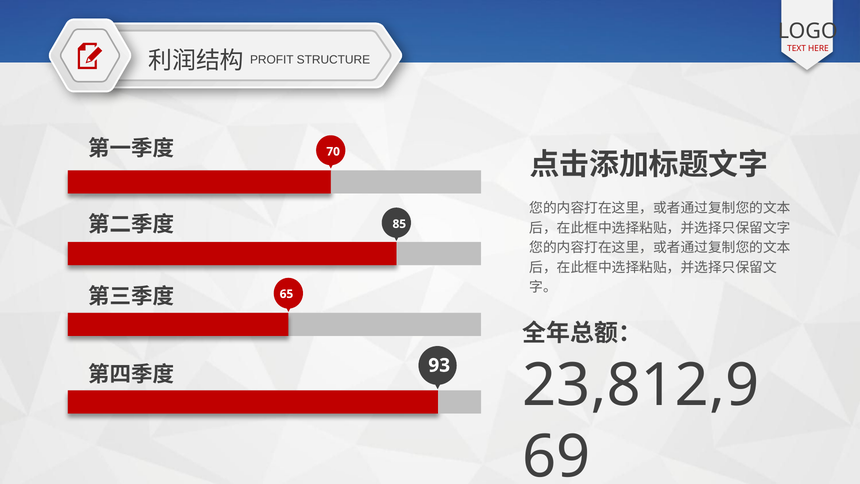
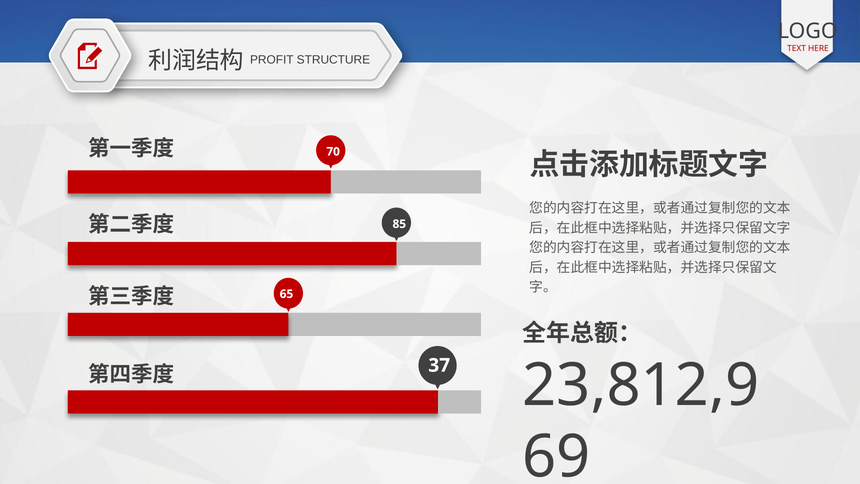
93: 93 -> 37 (439, 365)
